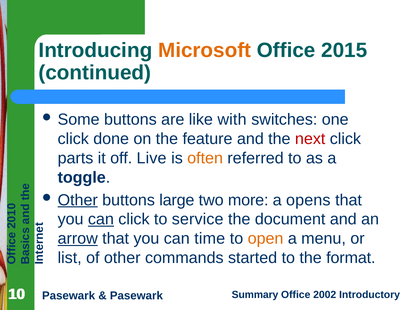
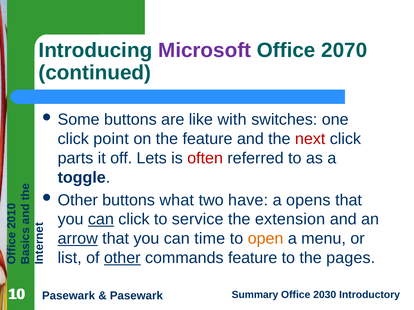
Microsoft colour: orange -> purple (205, 50)
2015: 2015 -> 2070 (344, 50)
done: done -> point (111, 139)
Live: Live -> Lets (152, 158)
often colour: orange -> red (205, 158)
Other underline: present -> none (78, 200)
large: large -> what (177, 200)
more: more -> have (248, 200)
document: document -> extension (290, 220)
other underline: none -> present (122, 258)
commands started: started -> feature (253, 258)
format: format -> pages (351, 258)
2002: 2002 -> 2030 (325, 295)
